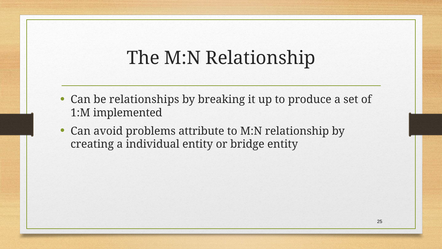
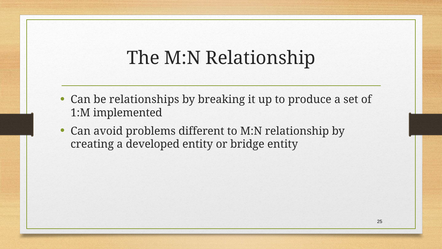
attribute: attribute -> different (201, 131)
individual: individual -> developed (153, 144)
